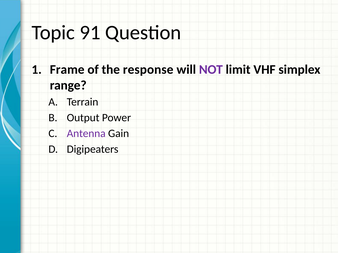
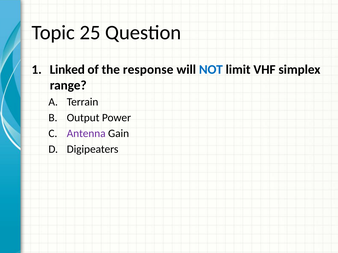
91: 91 -> 25 (90, 33)
Frame: Frame -> Linked (67, 70)
NOT colour: purple -> blue (211, 70)
